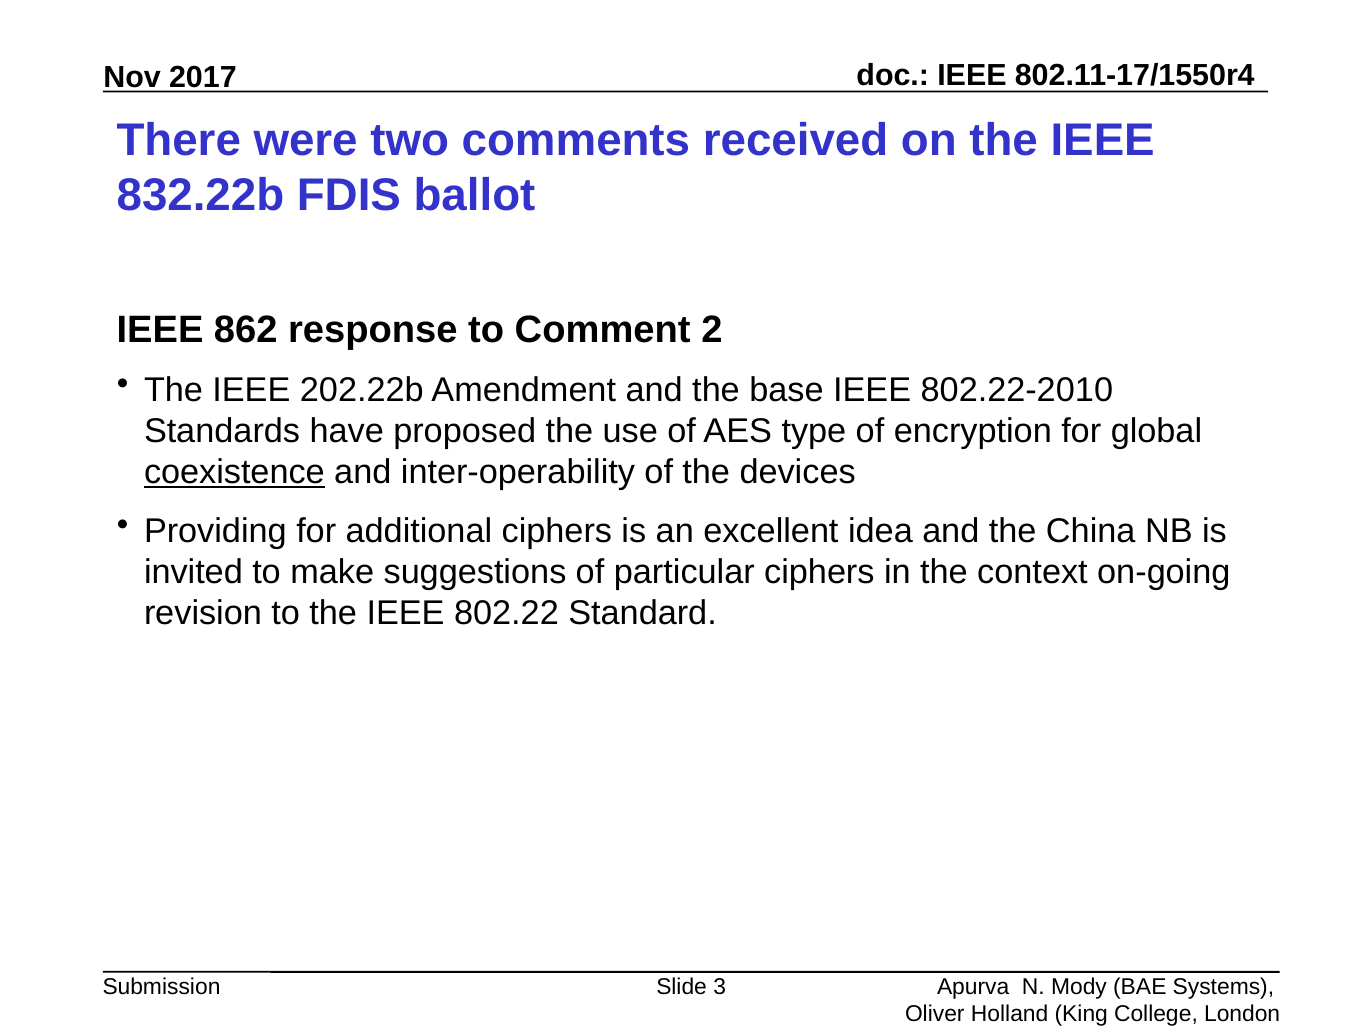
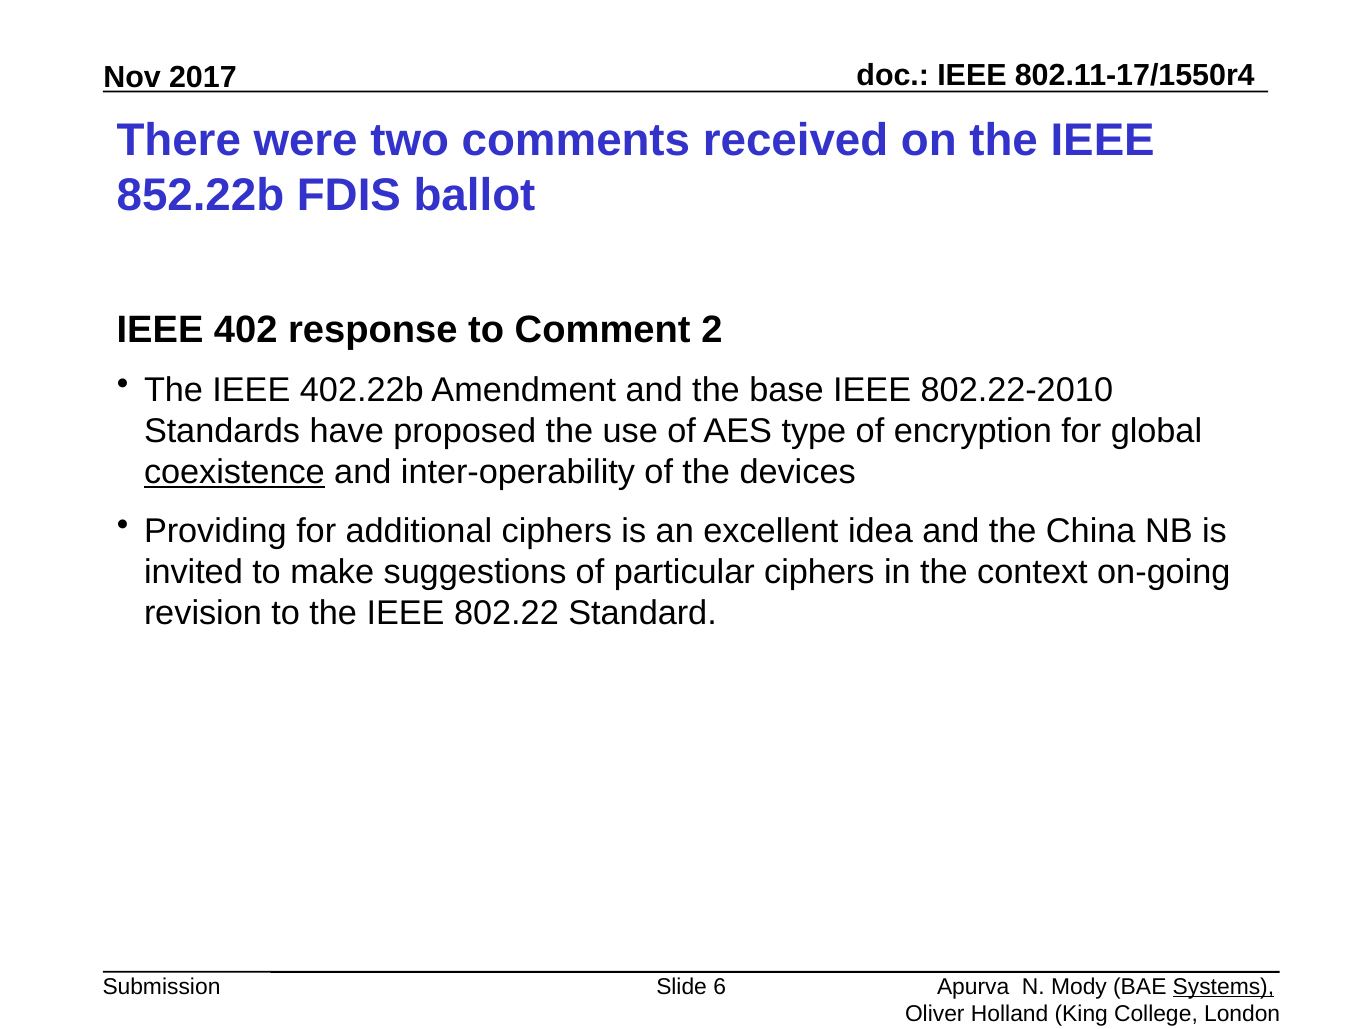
832.22b: 832.22b -> 852.22b (200, 195)
862: 862 -> 402 (246, 329)
202.22b: 202.22b -> 402.22b (362, 390)
3: 3 -> 6 (720, 986)
Systems underline: none -> present (1223, 986)
